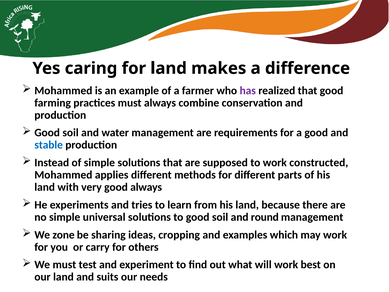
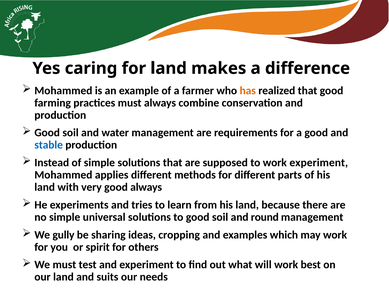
has colour: purple -> orange (248, 90)
work constructed: constructed -> experiment (319, 163)
zone: zone -> gully (63, 235)
carry: carry -> spirit (98, 247)
